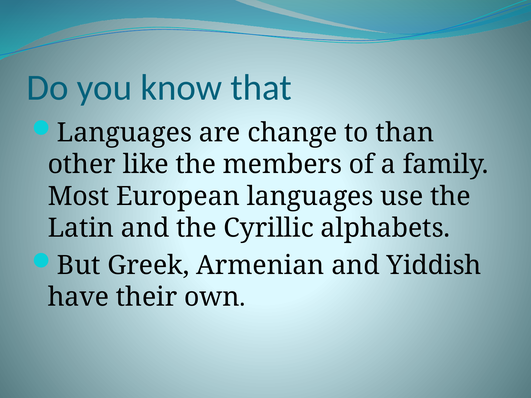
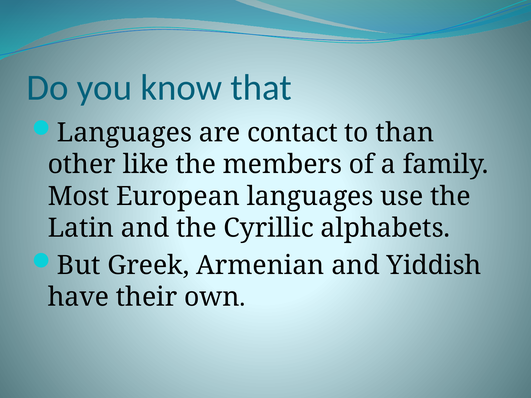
change: change -> contact (292, 133)
